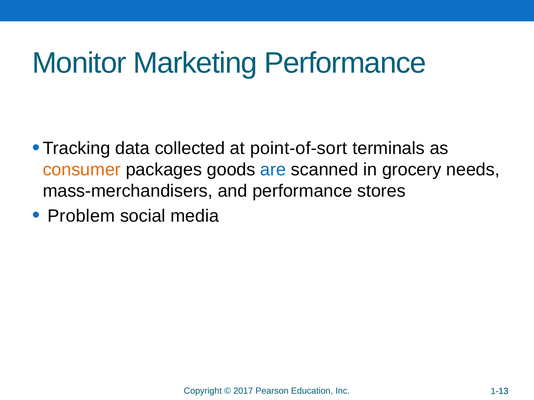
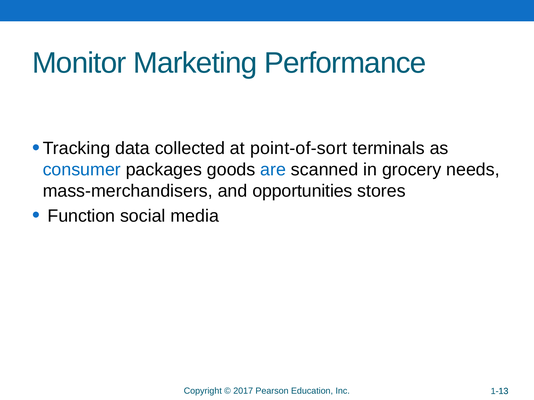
consumer colour: orange -> blue (82, 170)
and performance: performance -> opportunities (302, 191)
Problem: Problem -> Function (81, 216)
